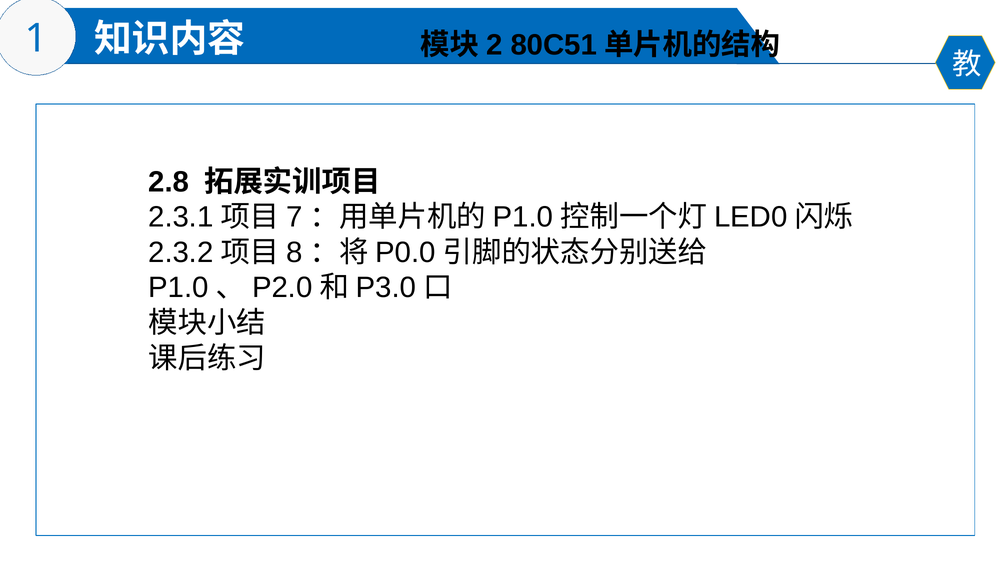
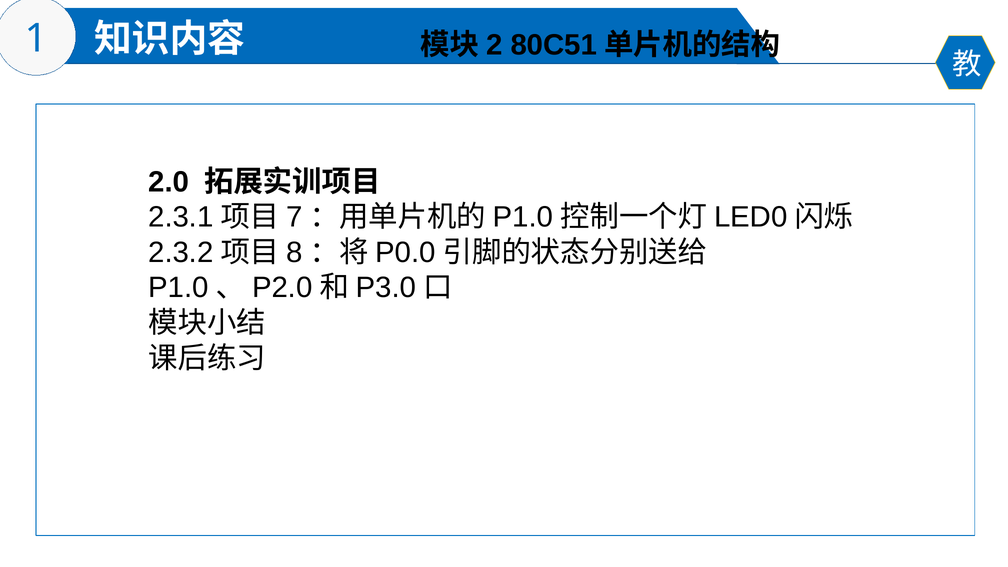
2.8: 2.8 -> 2.0 (169, 182)
